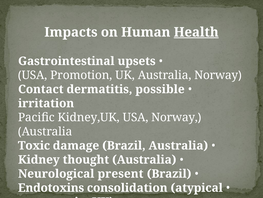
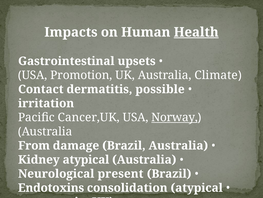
Australia Norway: Norway -> Climate (216, 75)
Kidney,UK: Kidney,UK -> Cancer,UK (89, 117)
Norway underline: none -> present (175, 117)
Toxic: Toxic -> From (34, 145)
Kidney thought: thought -> atypical (86, 159)
